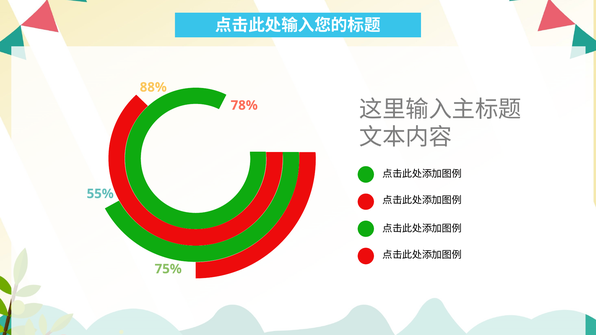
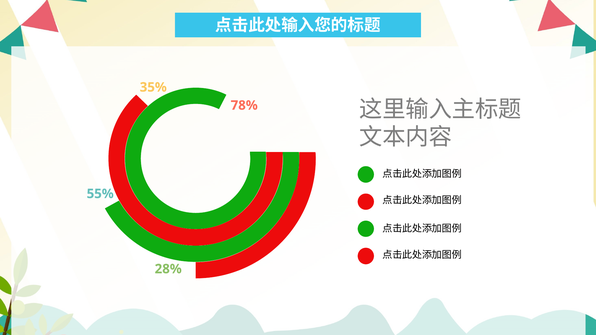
88%: 88% -> 35% (153, 87)
75%: 75% -> 28% (168, 269)
